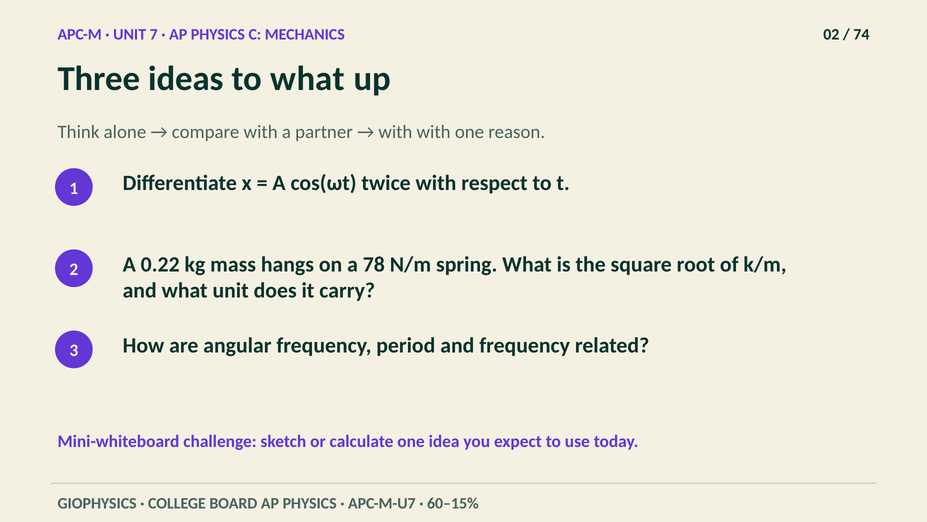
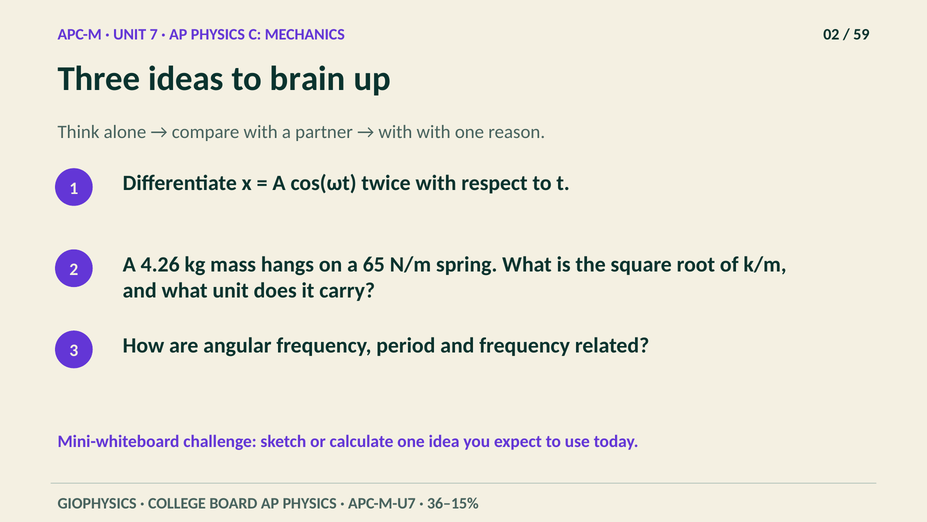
74: 74 -> 59 (861, 34)
to what: what -> brain (308, 79)
0.22: 0.22 -> 4.26 (160, 264)
78: 78 -> 65 (374, 264)
60–15%: 60–15% -> 36–15% (453, 503)
